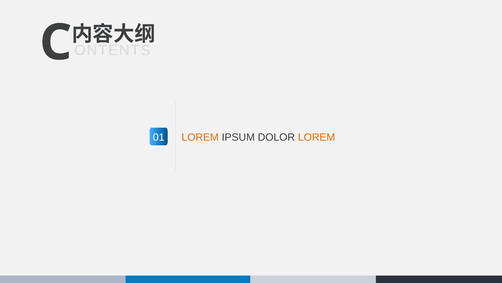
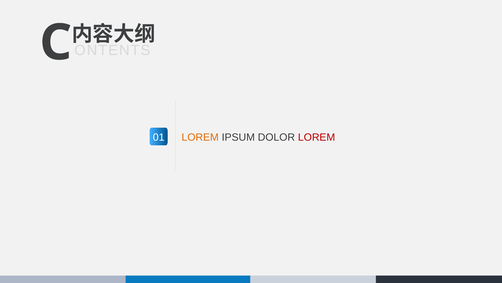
LOREM colour: orange -> red (317, 137)
